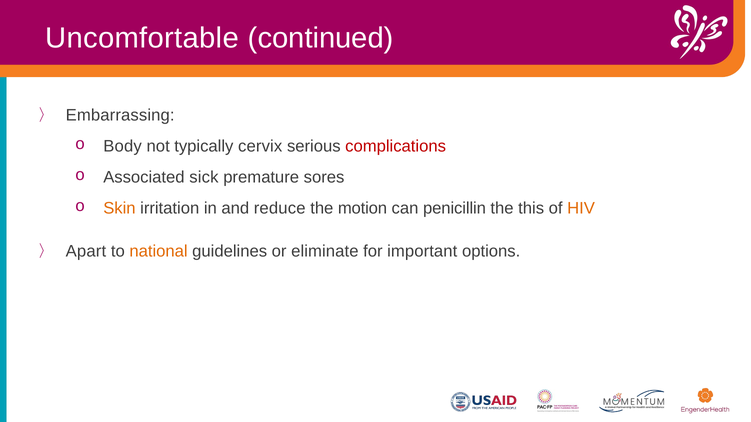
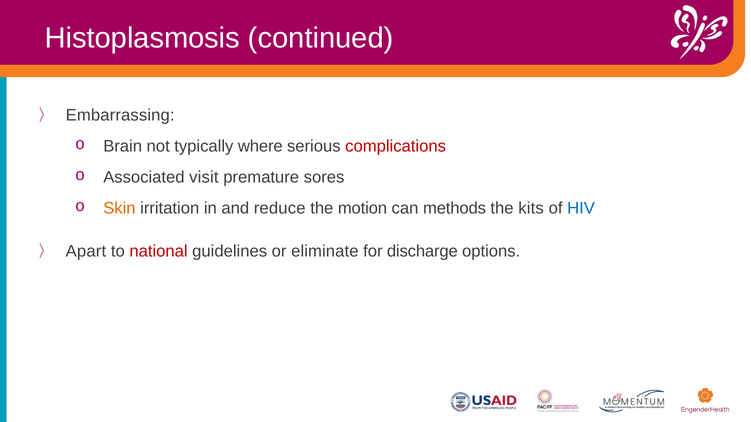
Uncomfortable: Uncomfortable -> Histoplasmosis (142, 38)
Body: Body -> Brain (123, 146)
cervix: cervix -> where (260, 146)
sick: sick -> visit (204, 177)
penicillin: penicillin -> methods (455, 208)
this: this -> kits (531, 208)
HIV colour: orange -> blue (581, 208)
national colour: orange -> red (159, 252)
important: important -> discharge (422, 252)
